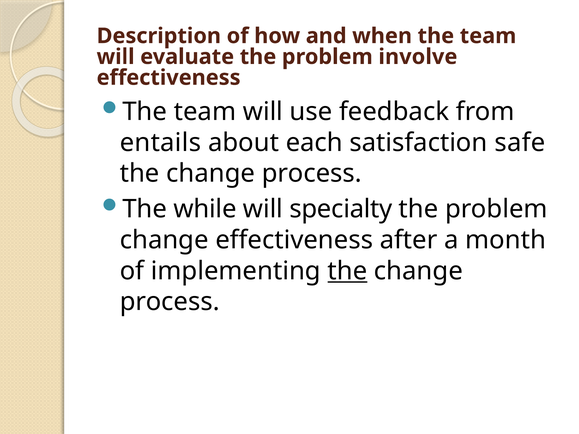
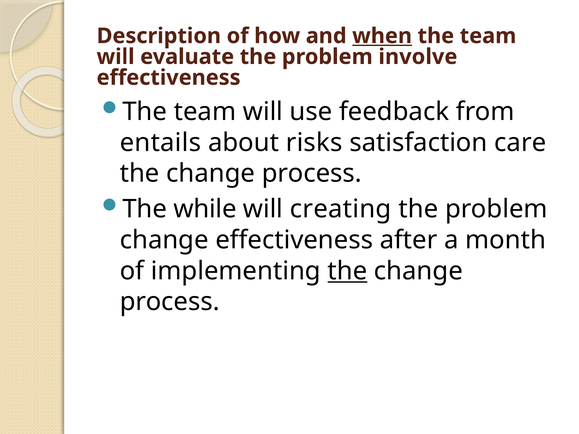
when underline: none -> present (382, 36)
each: each -> risks (314, 143)
safe: safe -> care (520, 143)
specialty: specialty -> creating (341, 209)
